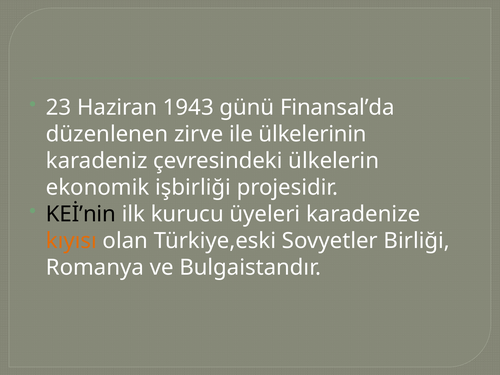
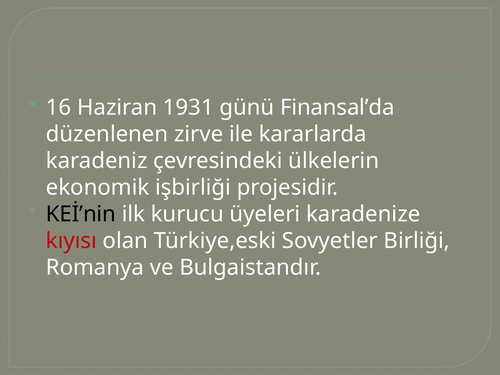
23: 23 -> 16 (59, 107)
1943: 1943 -> 1931 (188, 107)
ülkelerinin: ülkelerinin -> kararlarda (313, 134)
kıyısı colour: orange -> red (71, 241)
